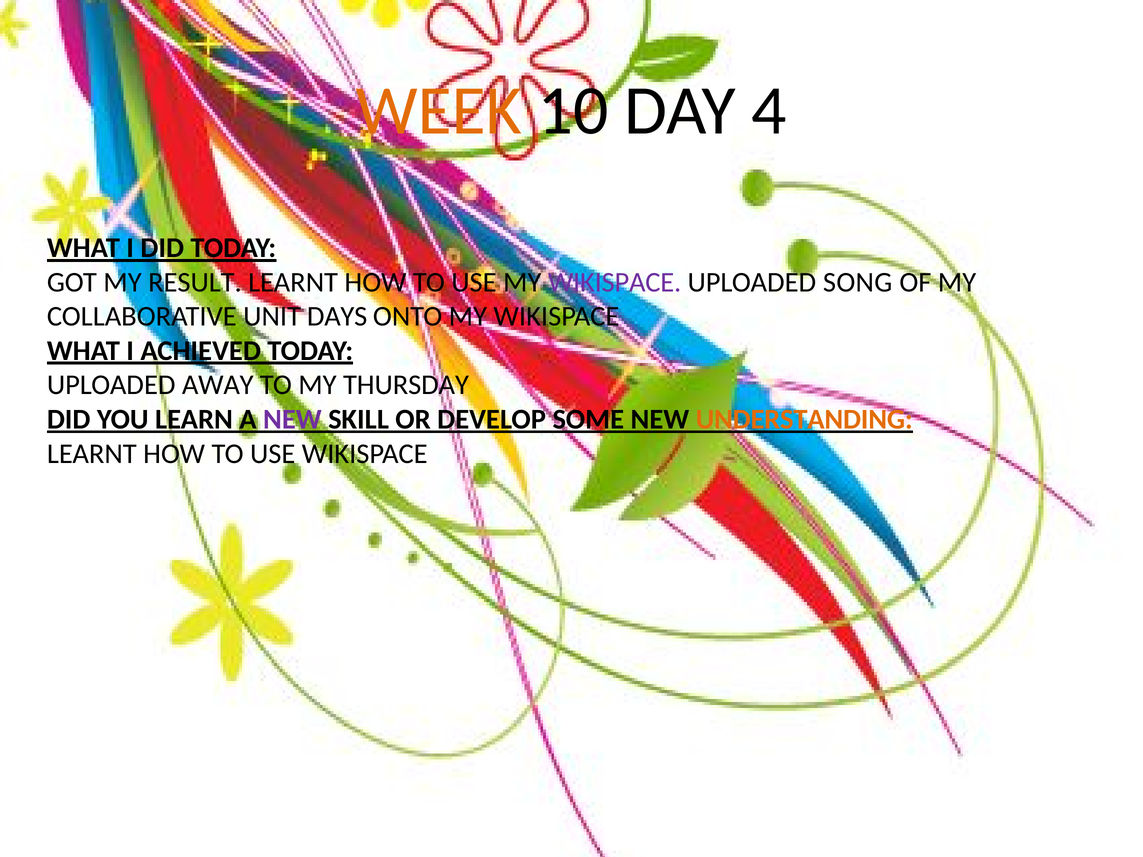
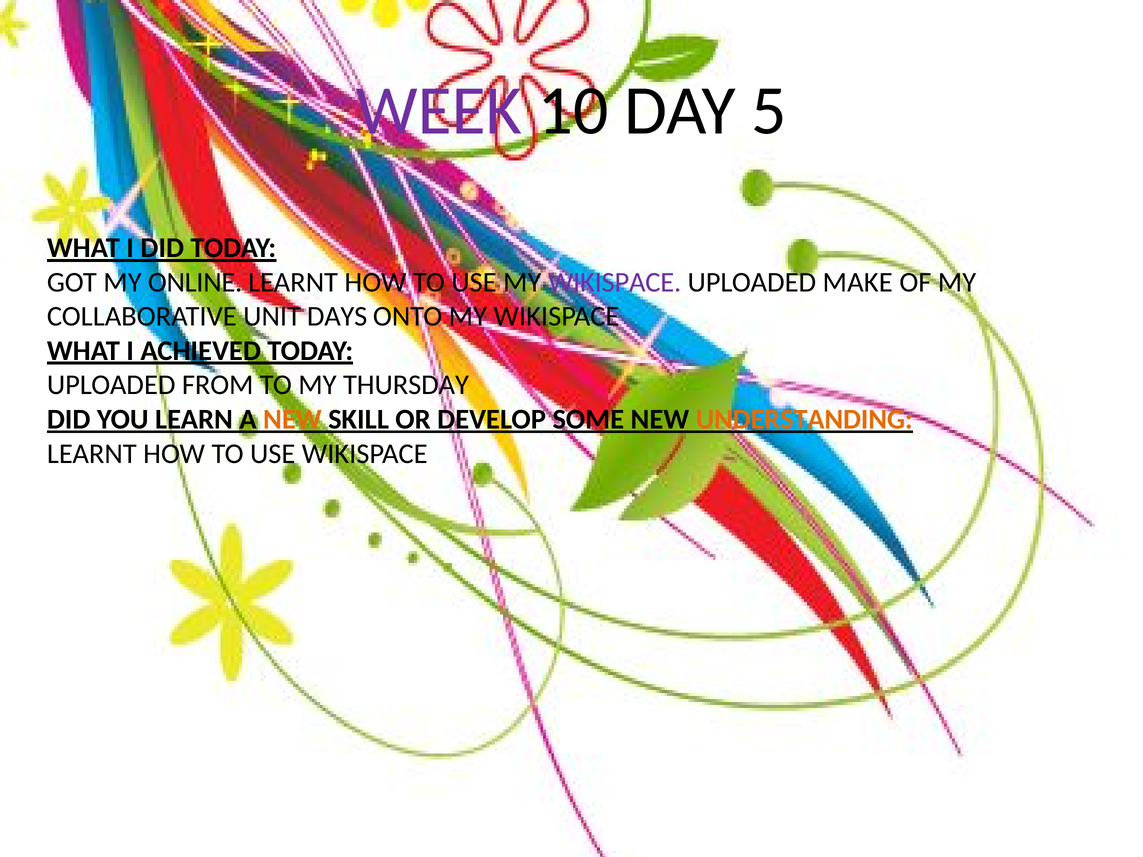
WEEK colour: orange -> purple (439, 111)
4: 4 -> 5 (769, 111)
RESULT: RESULT -> ONLINE (195, 282)
SONG: SONG -> MAKE (858, 282)
AWAY: AWAY -> FROM (218, 385)
NEW colour: purple -> orange (292, 419)
